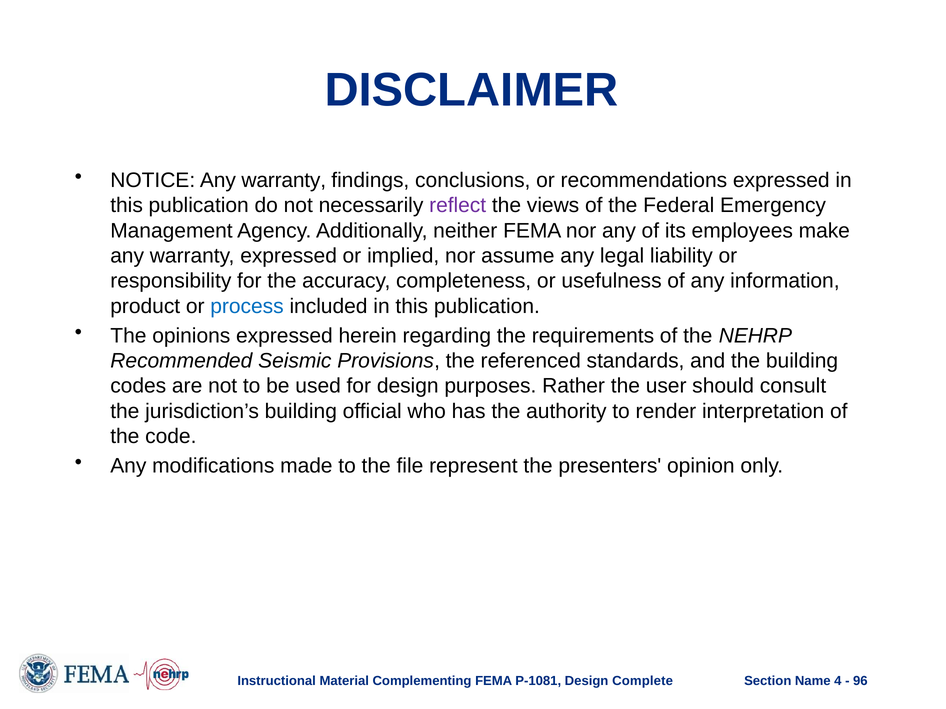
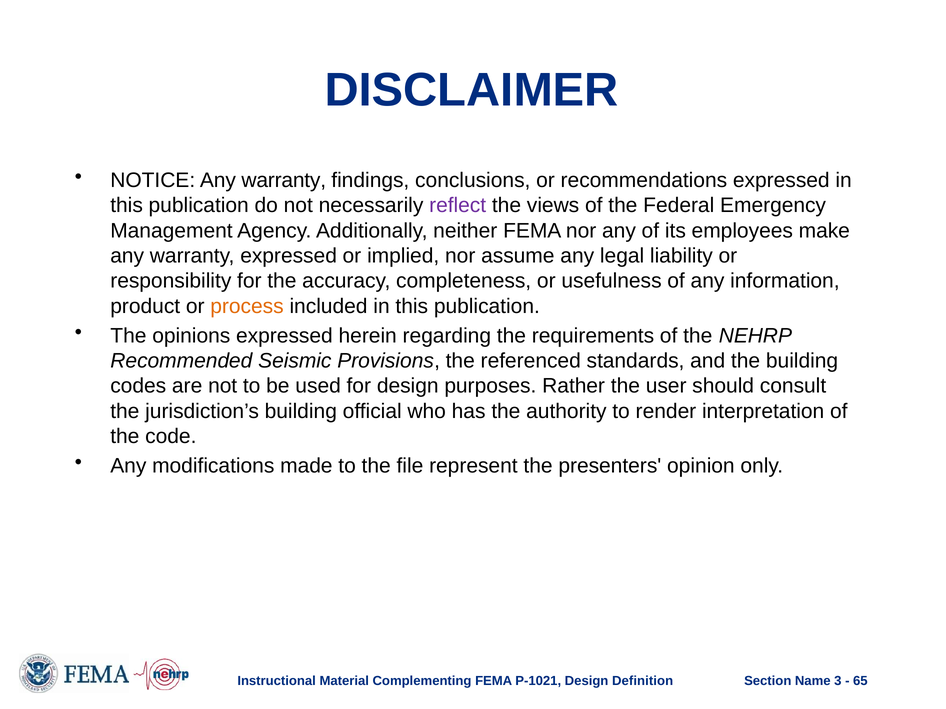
process colour: blue -> orange (247, 306)
P-1081: P-1081 -> P-1021 (538, 681)
Complete: Complete -> Definition (643, 681)
4: 4 -> 3 (838, 681)
96: 96 -> 65 (860, 681)
